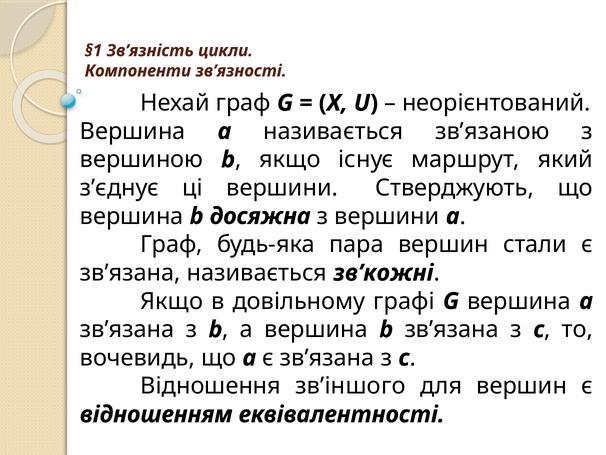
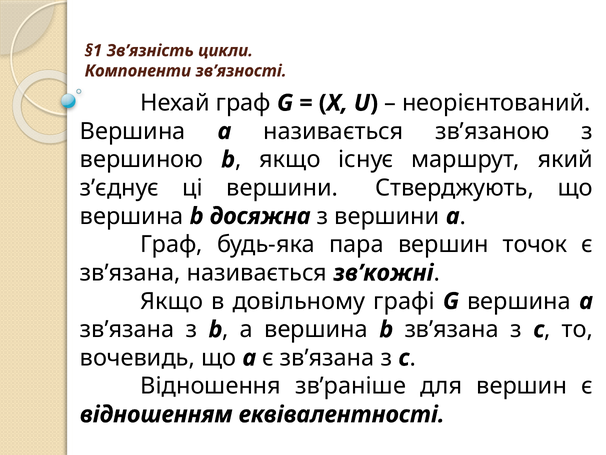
стали: стали -> точок (535, 244)
зв’іншого: зв’іншого -> зв’раніше (351, 386)
